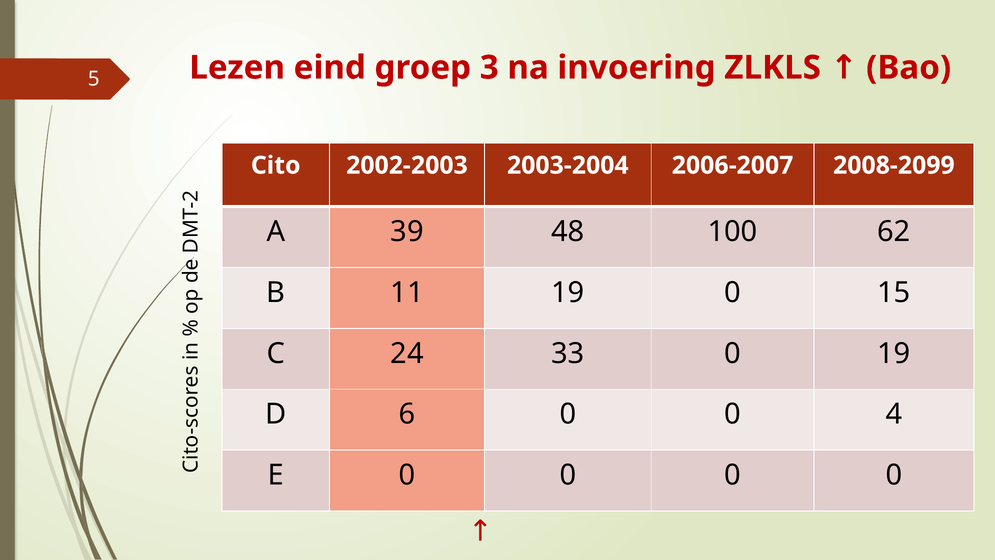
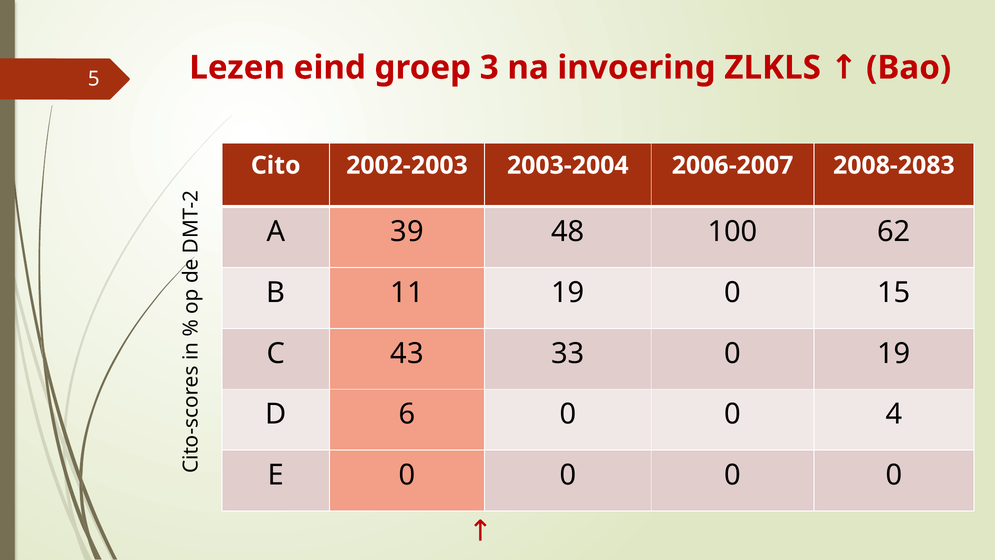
2008-2099: 2008-2099 -> 2008-2083 (894, 165)
24: 24 -> 43 (407, 353)
